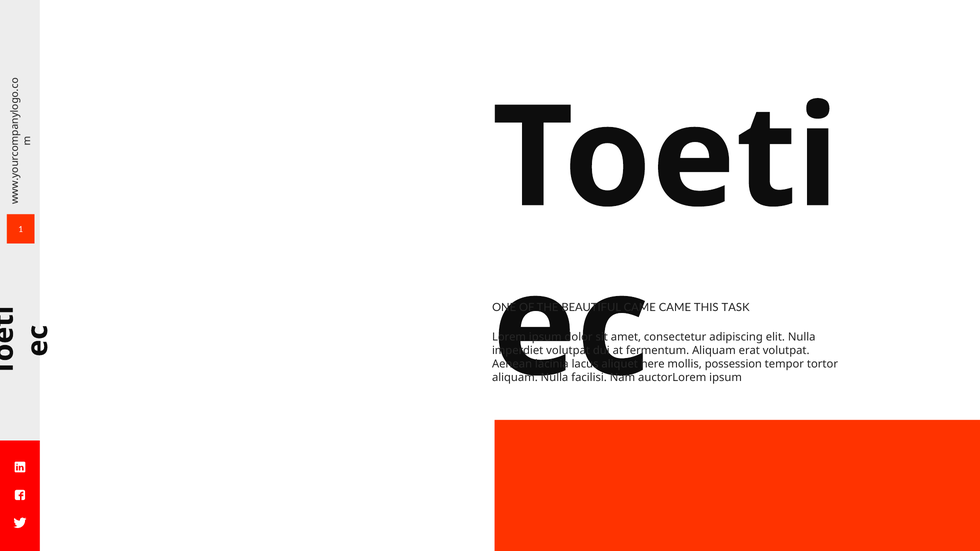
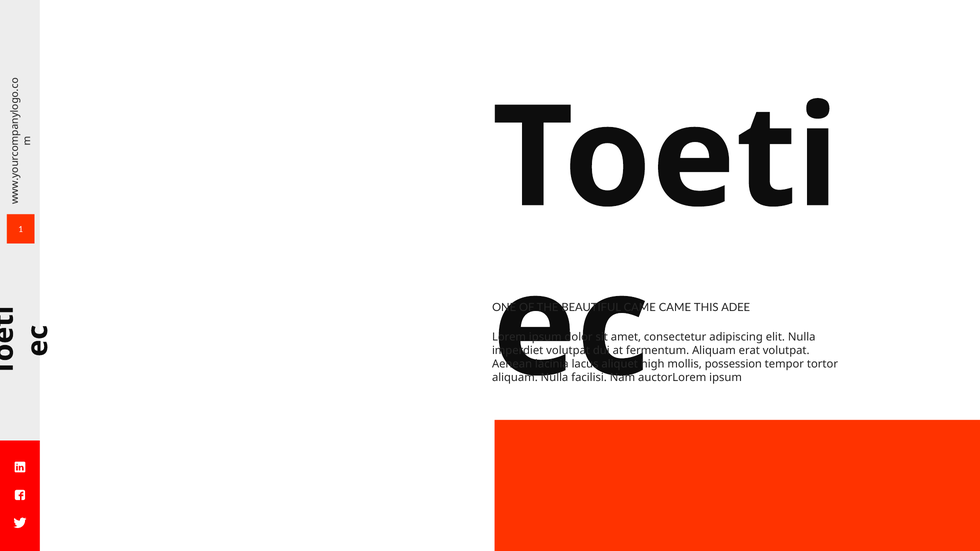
TASK: TASK -> ADEE (736, 308)
here: here -> high (653, 364)
